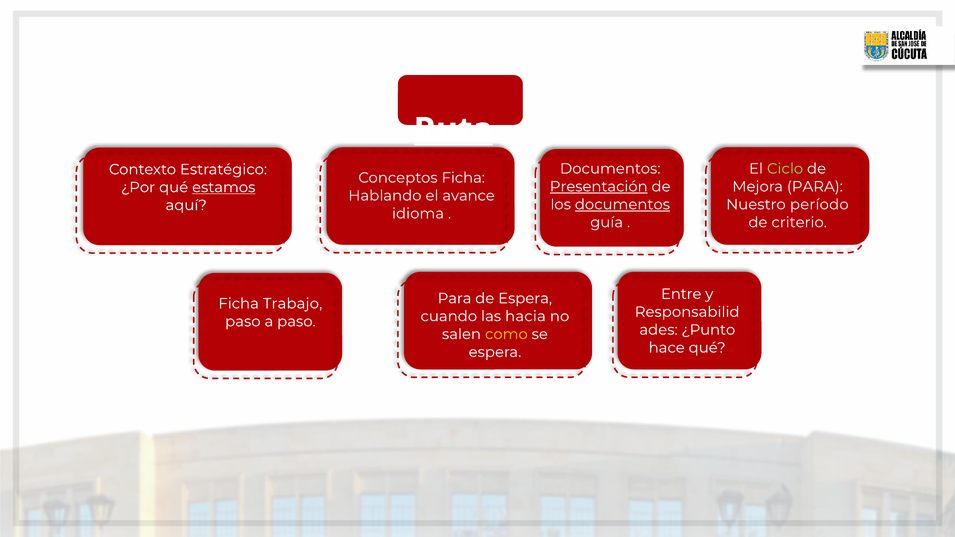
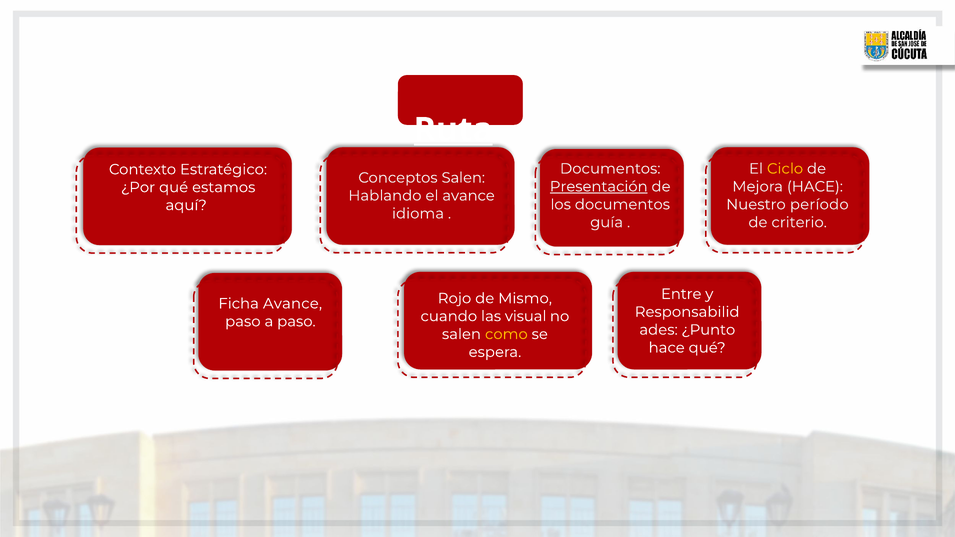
Ciclo colour: light green -> yellow (785, 169)
Conceptos Ficha: Ficha -> Salen (463, 178)
Mejora PARA: PARA -> HACE (815, 187)
estamos underline: present -> none (224, 187)
documentos underline: present -> none (622, 205)
Para: Para -> Rojo (455, 298)
de Espera: Espera -> Mismo (525, 298)
Ficha Trabajo: Trabajo -> Avance (293, 304)
hacia: hacia -> visual (526, 316)
